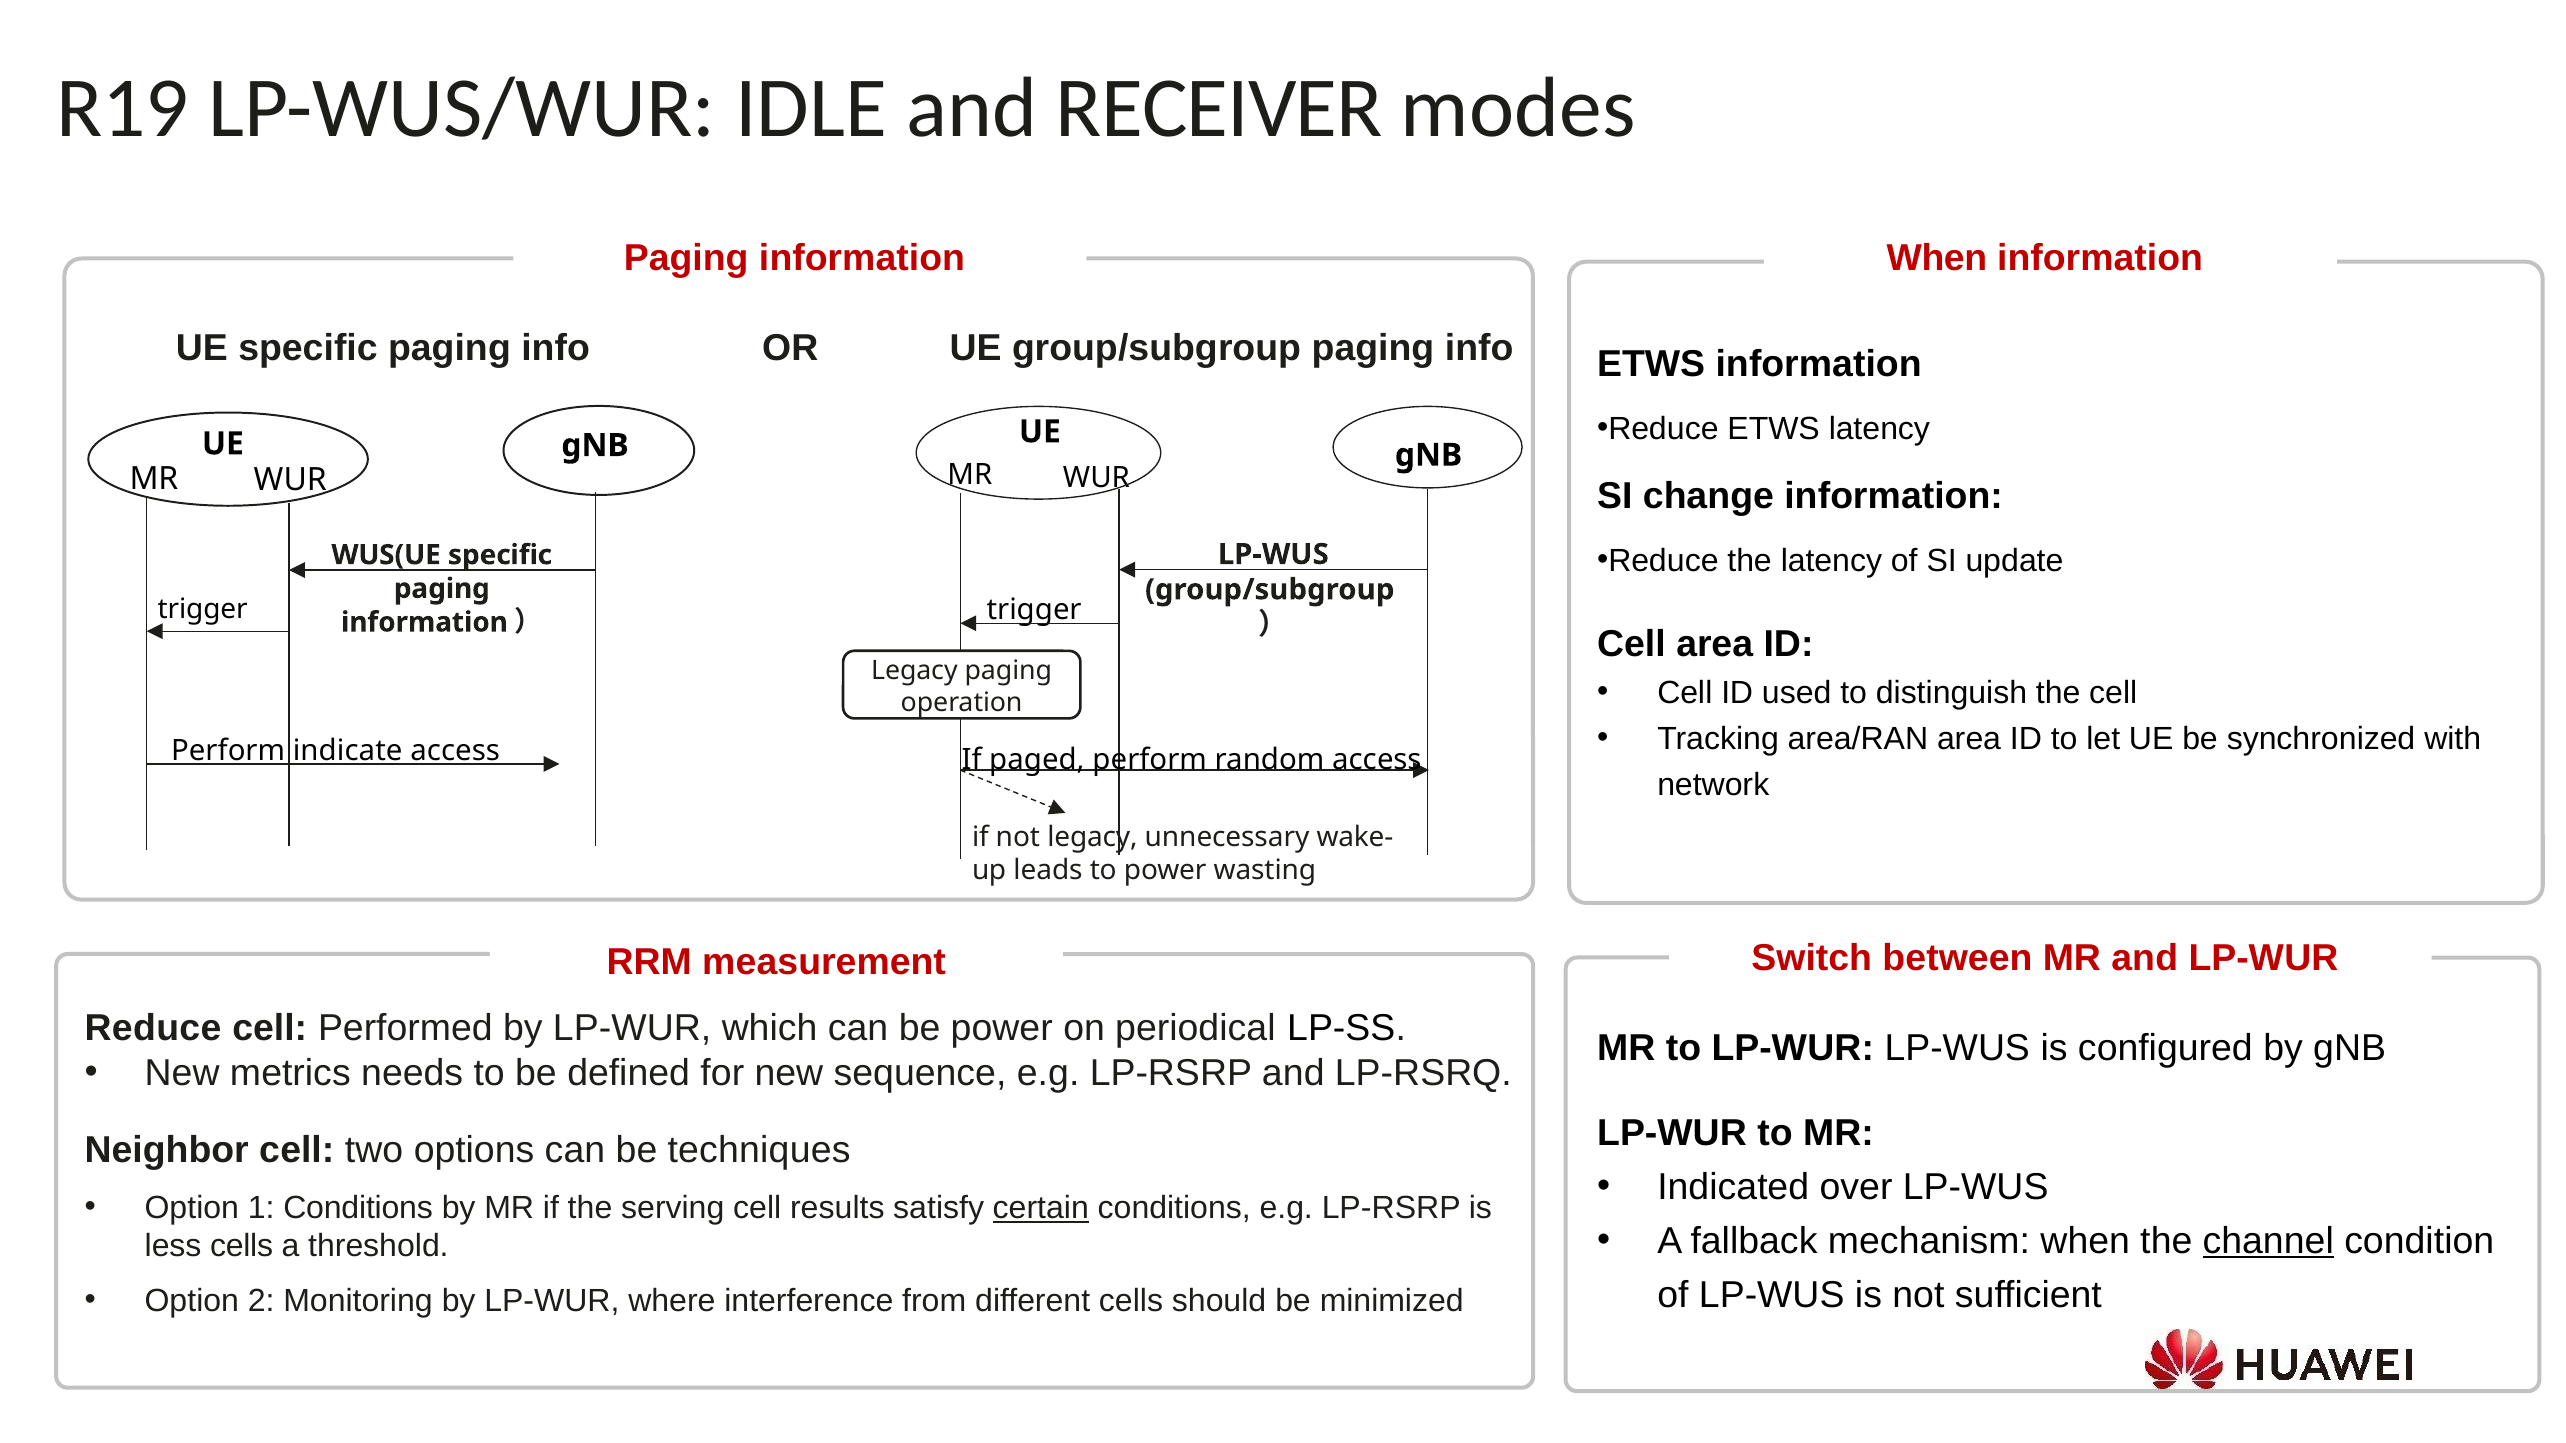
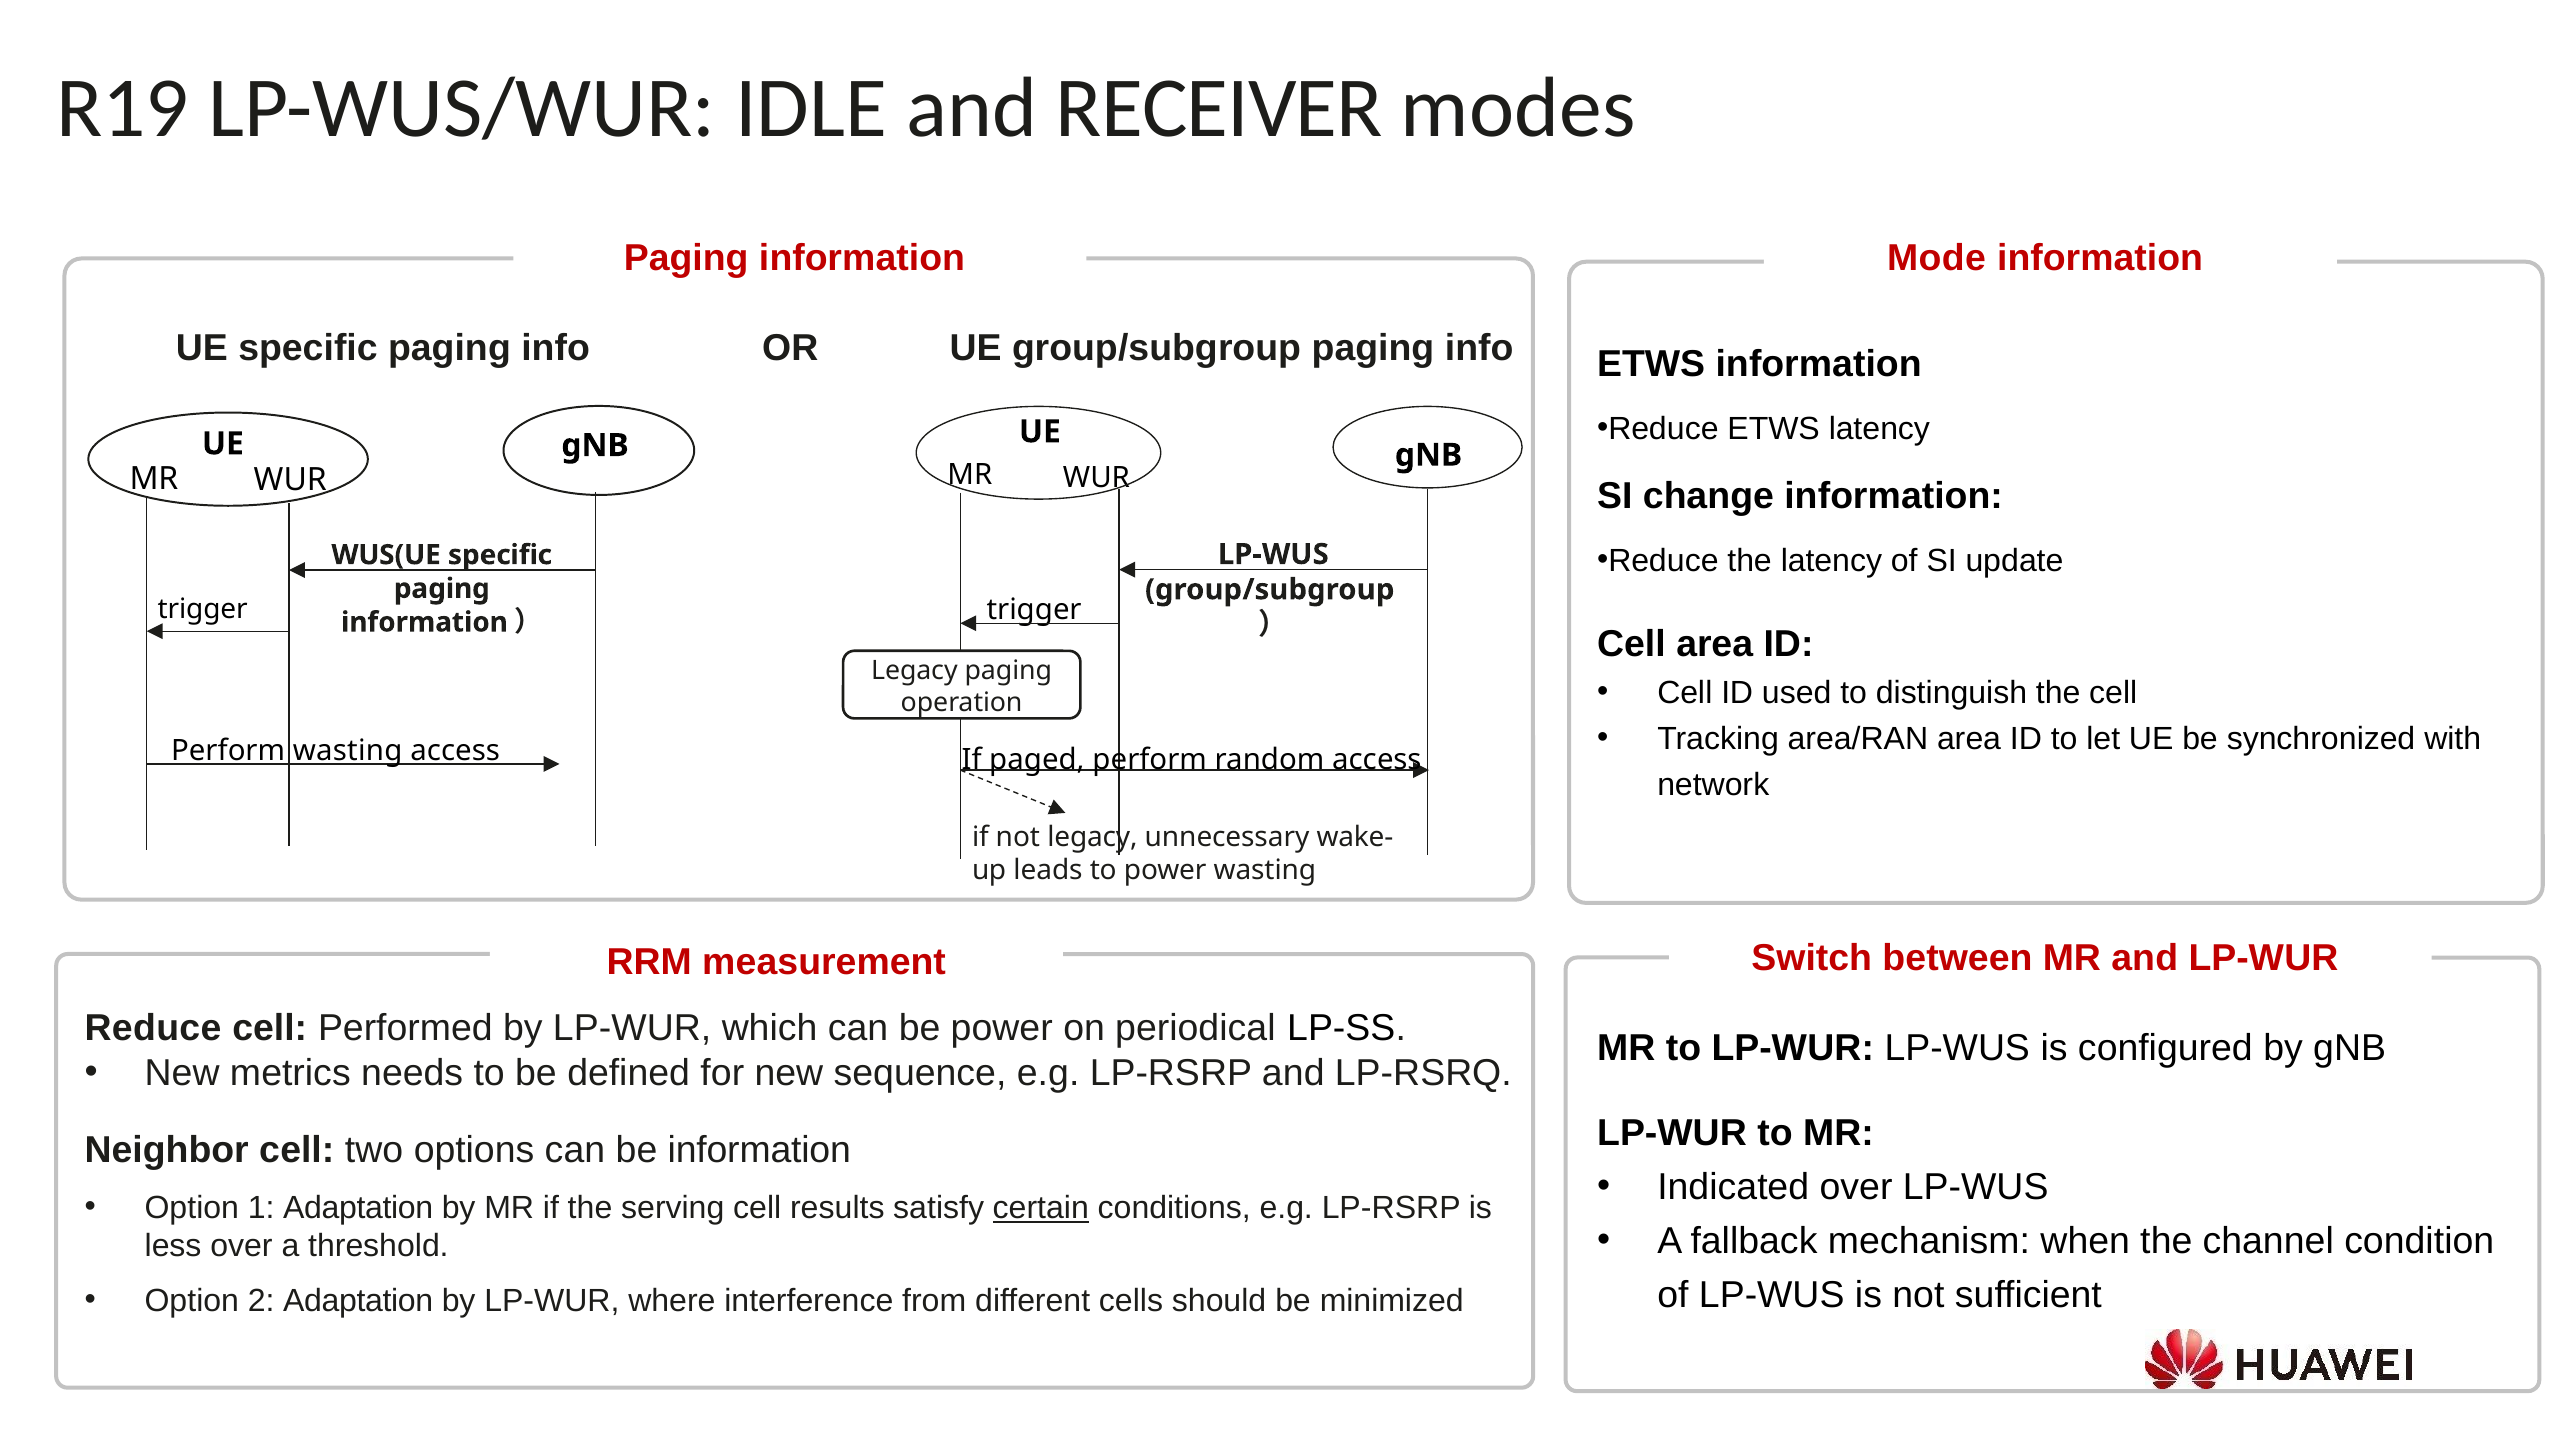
information When: When -> Mode (1937, 258)
Perform indicate: indicate -> wasting (348, 751)
be techniques: techniques -> information (759, 1150)
1 Conditions: Conditions -> Adaptation (358, 1208)
channel underline: present -> none (2268, 1241)
less cells: cells -> over (241, 1246)
2 Monitoring: Monitoring -> Adaptation (358, 1301)
